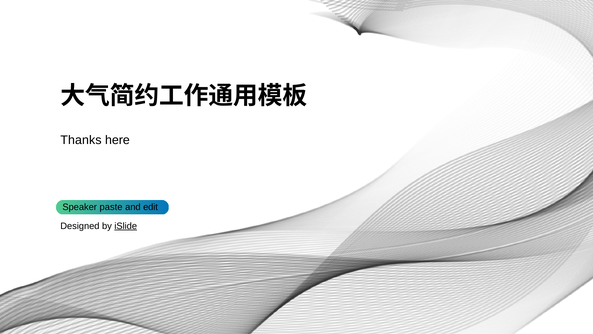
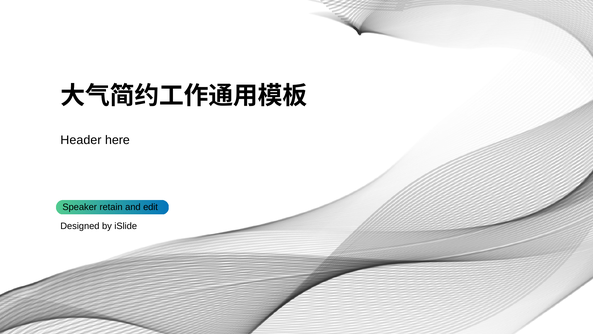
Thanks: Thanks -> Header (81, 140)
paste: paste -> retain (111, 207)
iSlide underline: present -> none (126, 226)
